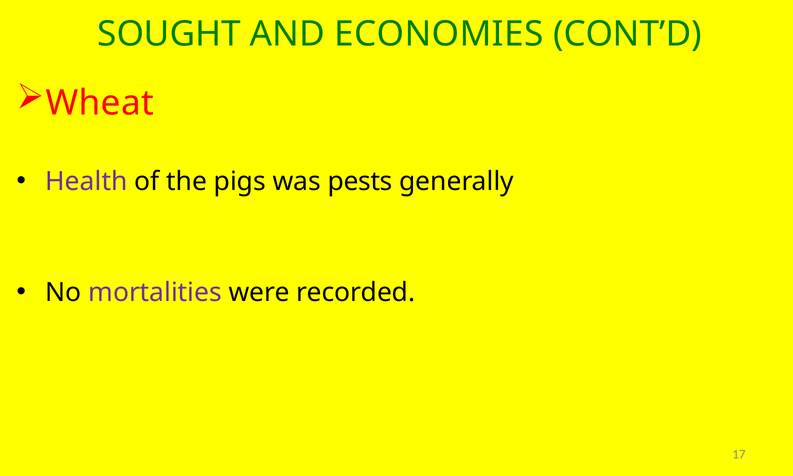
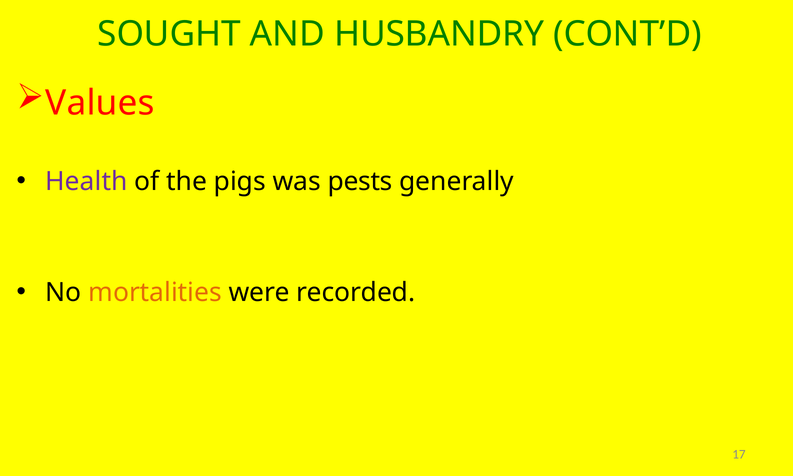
ECONOMIES: ECONOMIES -> HUSBANDRY (439, 34)
Wheat: Wheat -> Values (100, 103)
mortalities colour: purple -> orange (155, 292)
